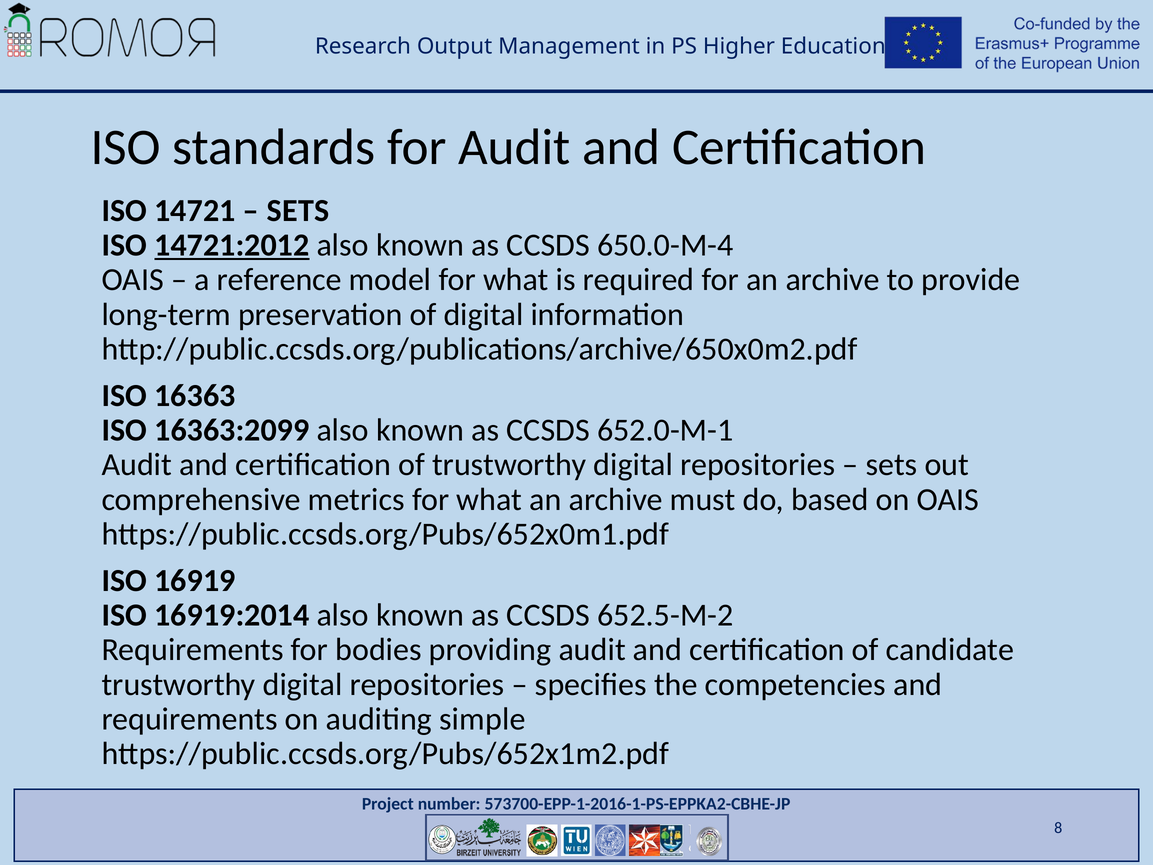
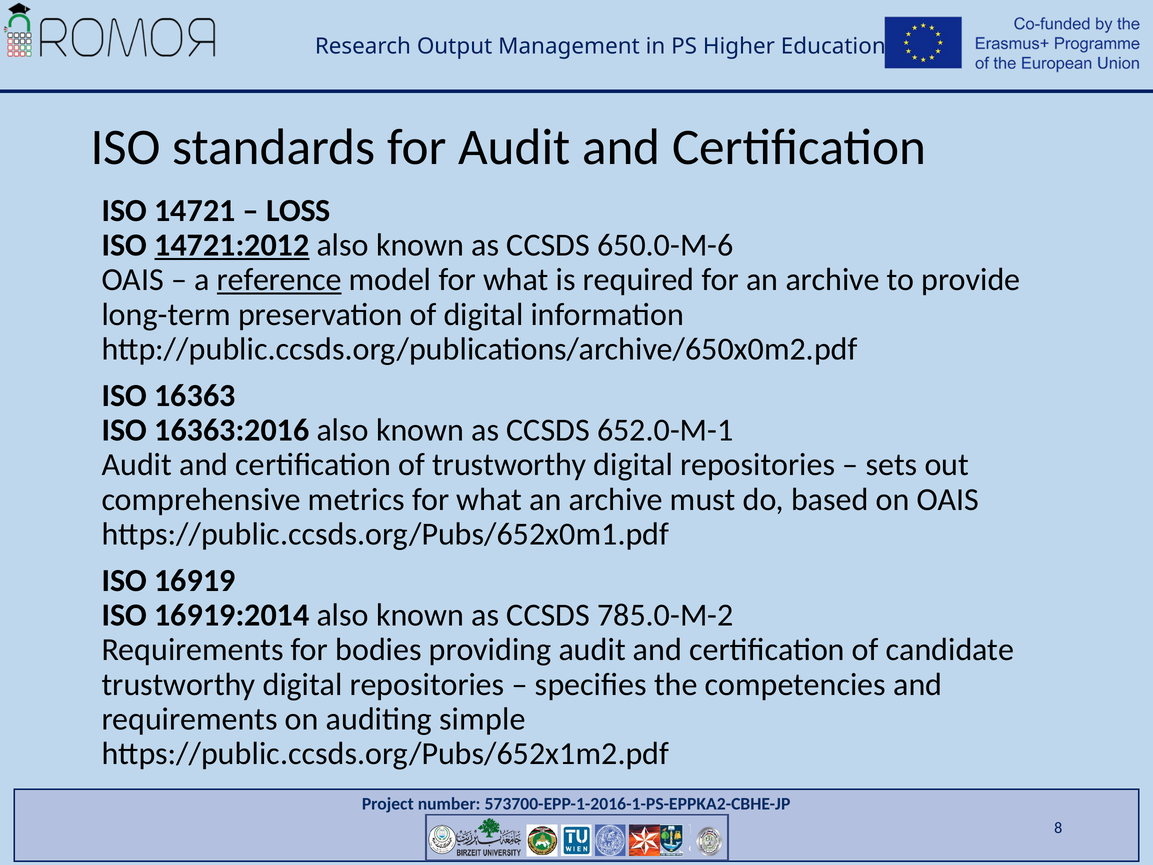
SETS: SETS -> LOSS (298, 211)
650.0-M-4: 650.0-M-4 -> 650.0-M-6 (665, 245)
reference underline: none -> present (279, 280)
16363:2099: 16363:2099 -> 16363:2016 (232, 430)
652.5-M-2: 652.5-M-2 -> 785.0-M-2 (665, 615)
